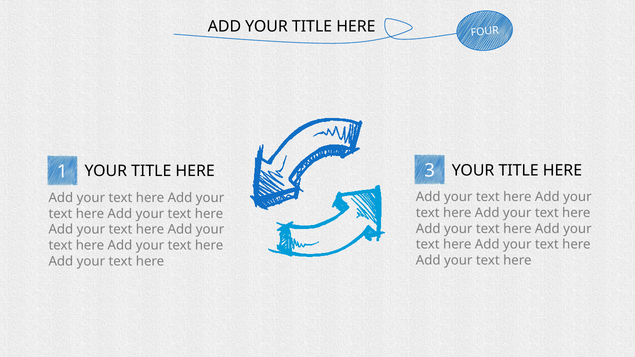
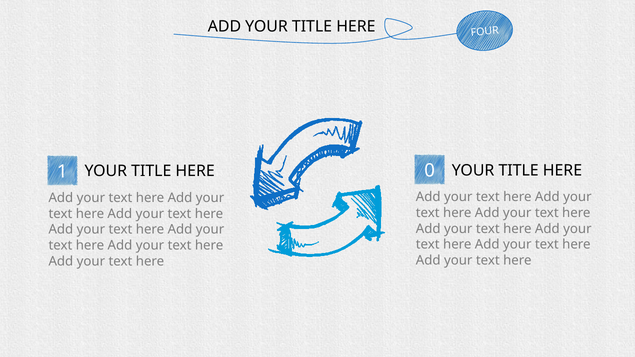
3: 3 -> 0 (430, 171)
